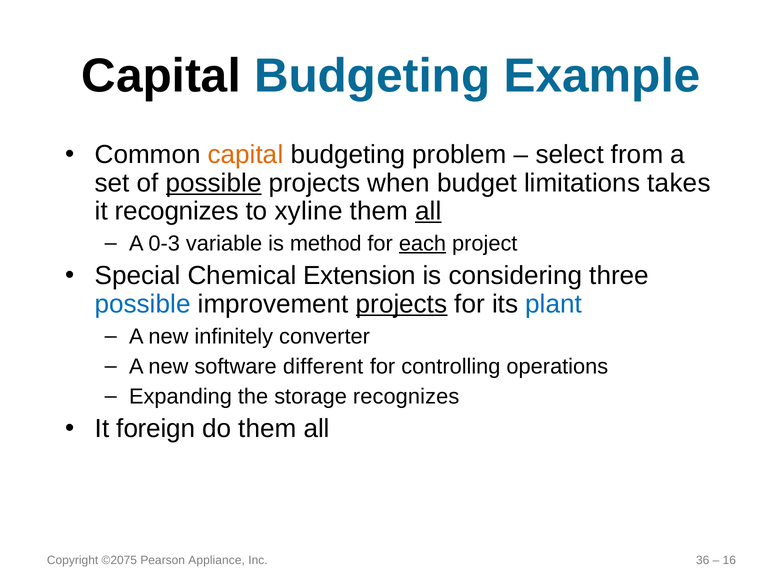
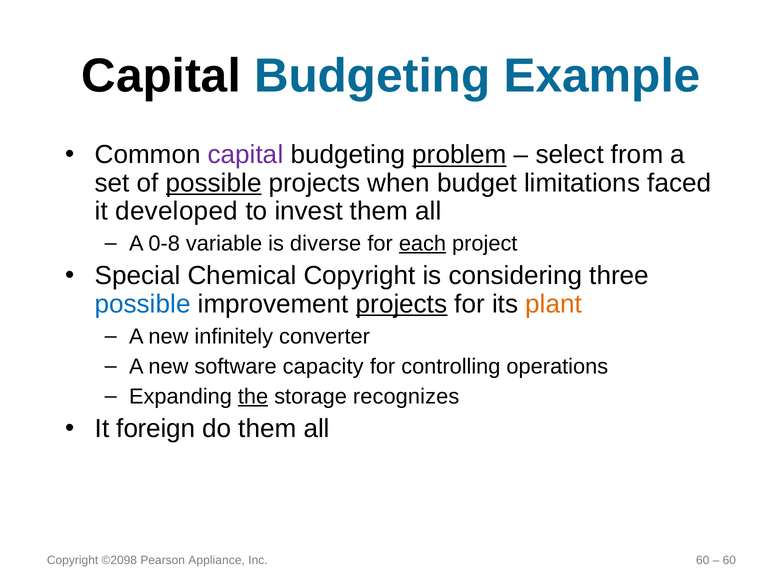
capital colour: orange -> purple (246, 155)
problem underline: none -> present (460, 155)
takes: takes -> faced (679, 183)
it recognizes: recognizes -> developed (177, 211)
xyline: xyline -> invest (309, 211)
all underline: present -> none (428, 211)
0-3: 0-3 -> 0-8 (164, 244)
method: method -> diverse (326, 244)
Chemical Extension: Extension -> Copyright (359, 276)
plant colour: blue -> orange (554, 304)
different: different -> capacity (323, 367)
the underline: none -> present (253, 397)
©2075: ©2075 -> ©2098 (119, 561)
Inc 36: 36 -> 60 (703, 561)
16: 16 -> 60 (729, 561)
